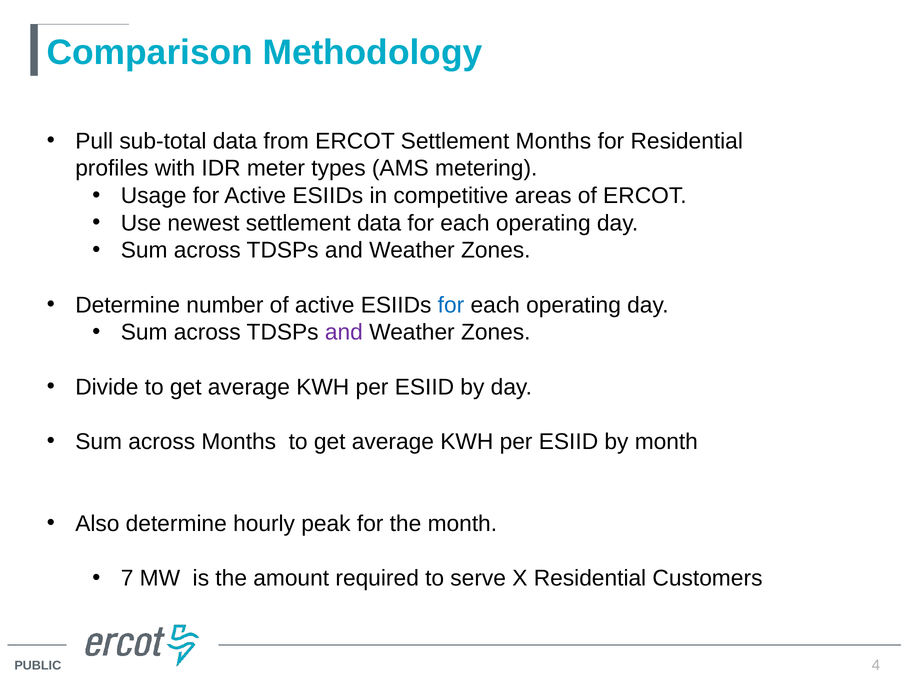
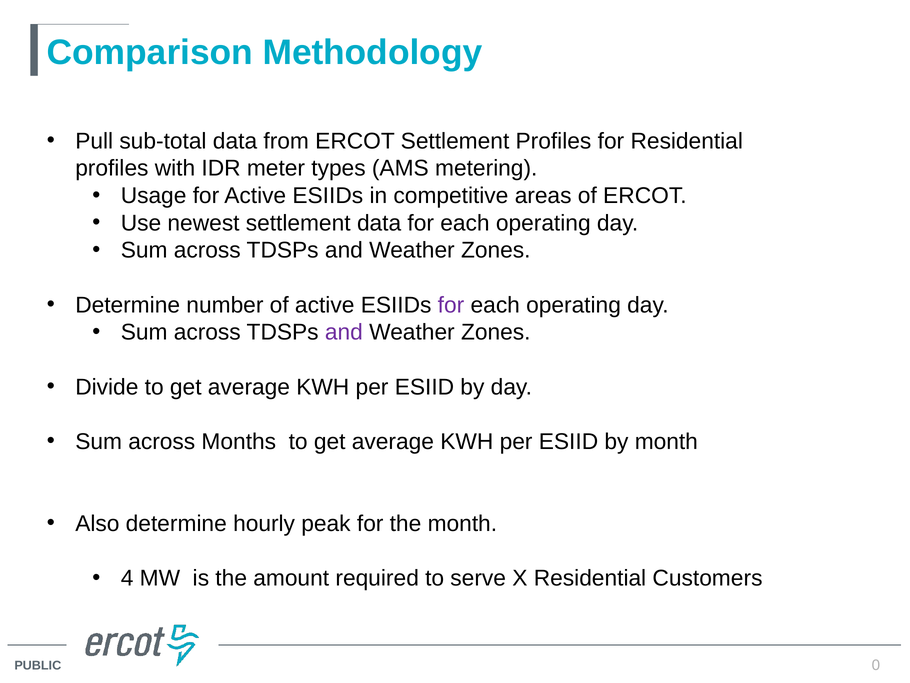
Settlement Months: Months -> Profiles (553, 141)
for colour: blue -> purple (451, 305)
7: 7 -> 4 (127, 578)
4: 4 -> 0 (876, 665)
